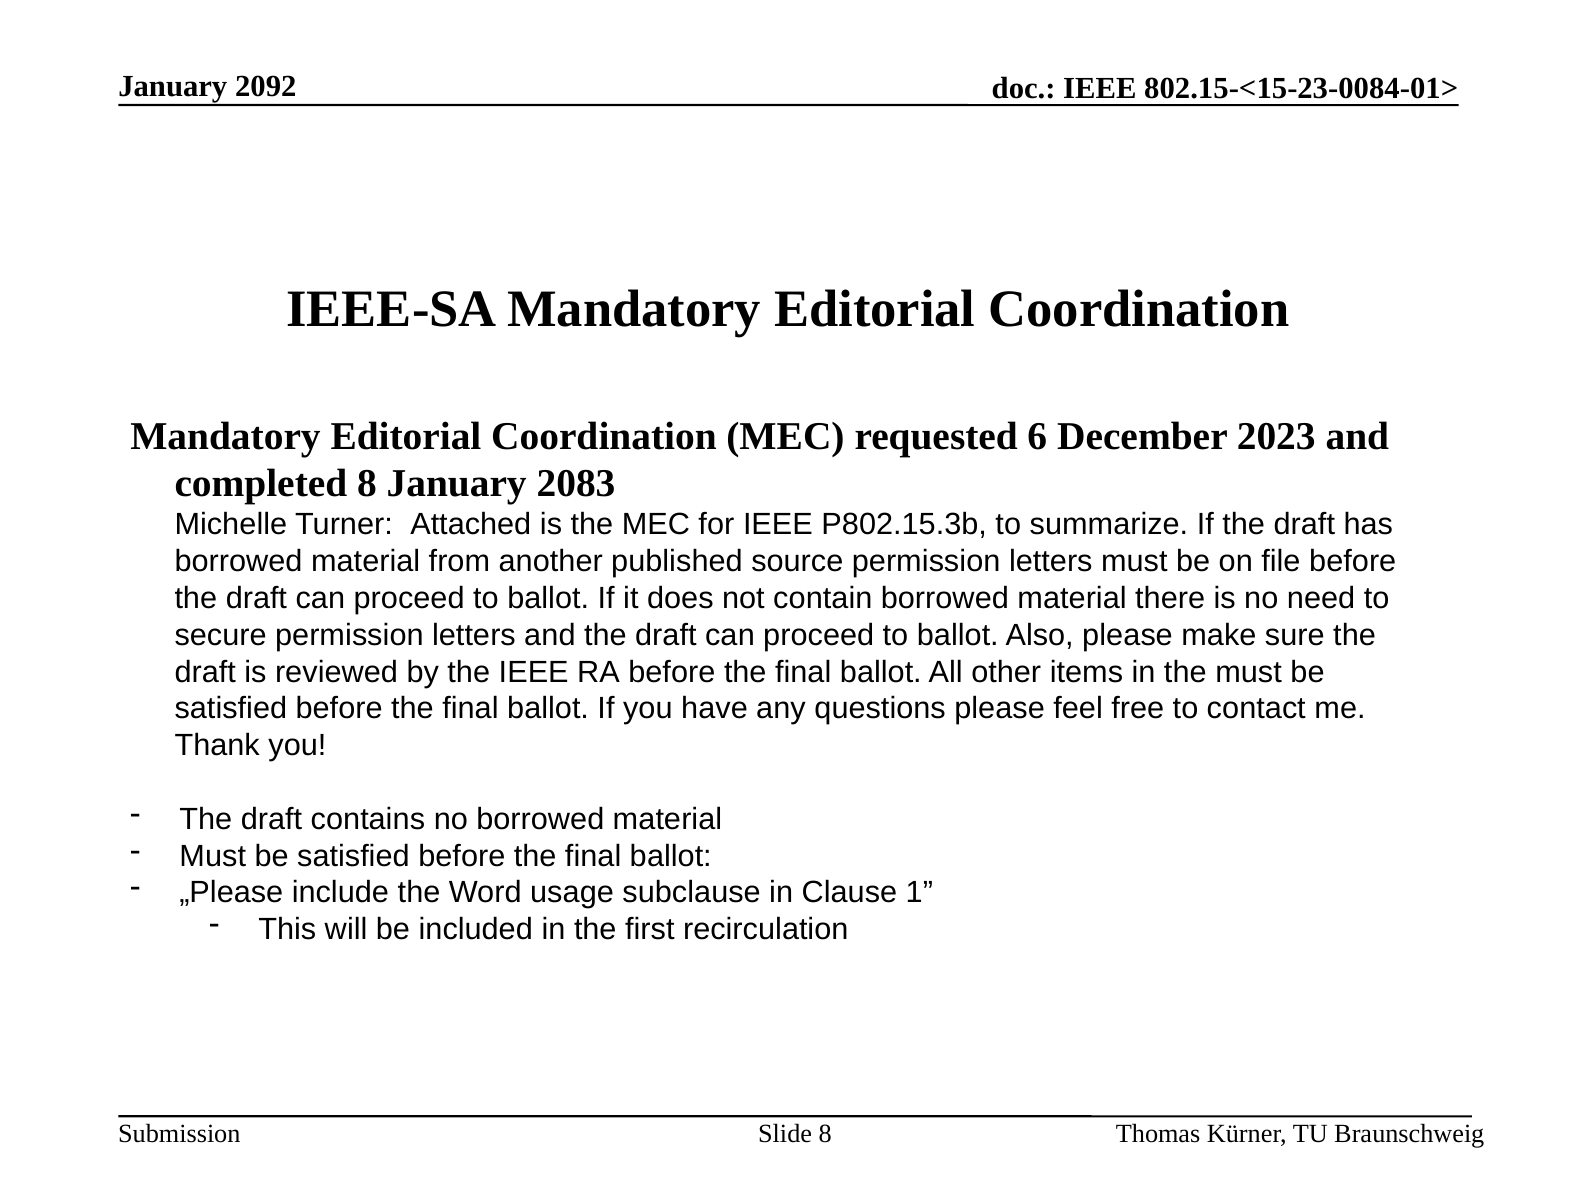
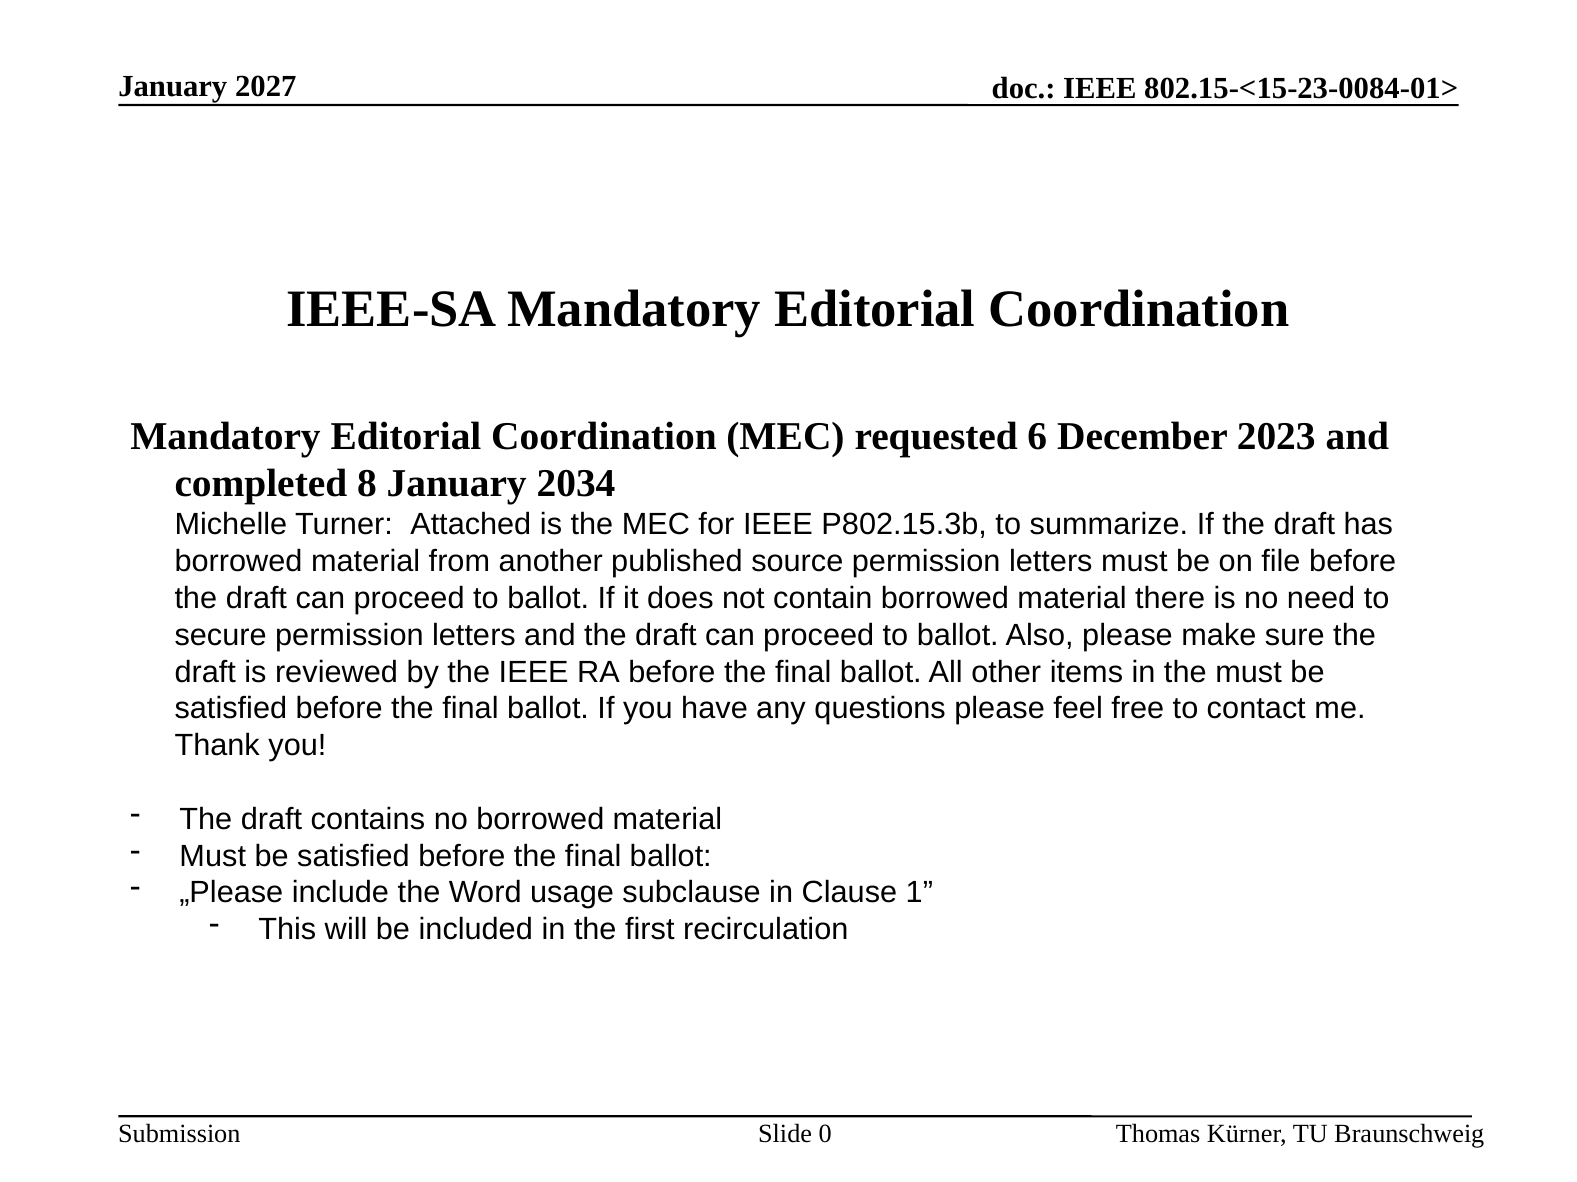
2092: 2092 -> 2027 (266, 86)
2083: 2083 -> 2034 (576, 484)
Slide 8: 8 -> 0 (825, 1134)
